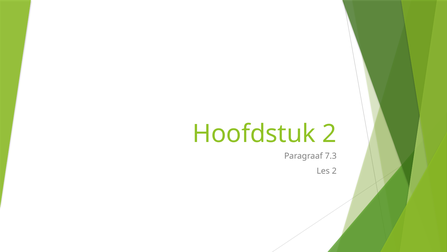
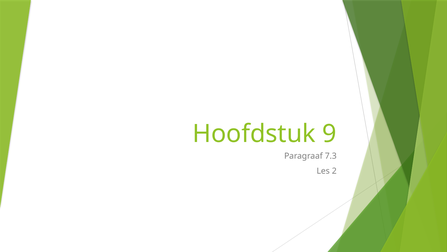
Hoofdstuk 2: 2 -> 9 (329, 133)
